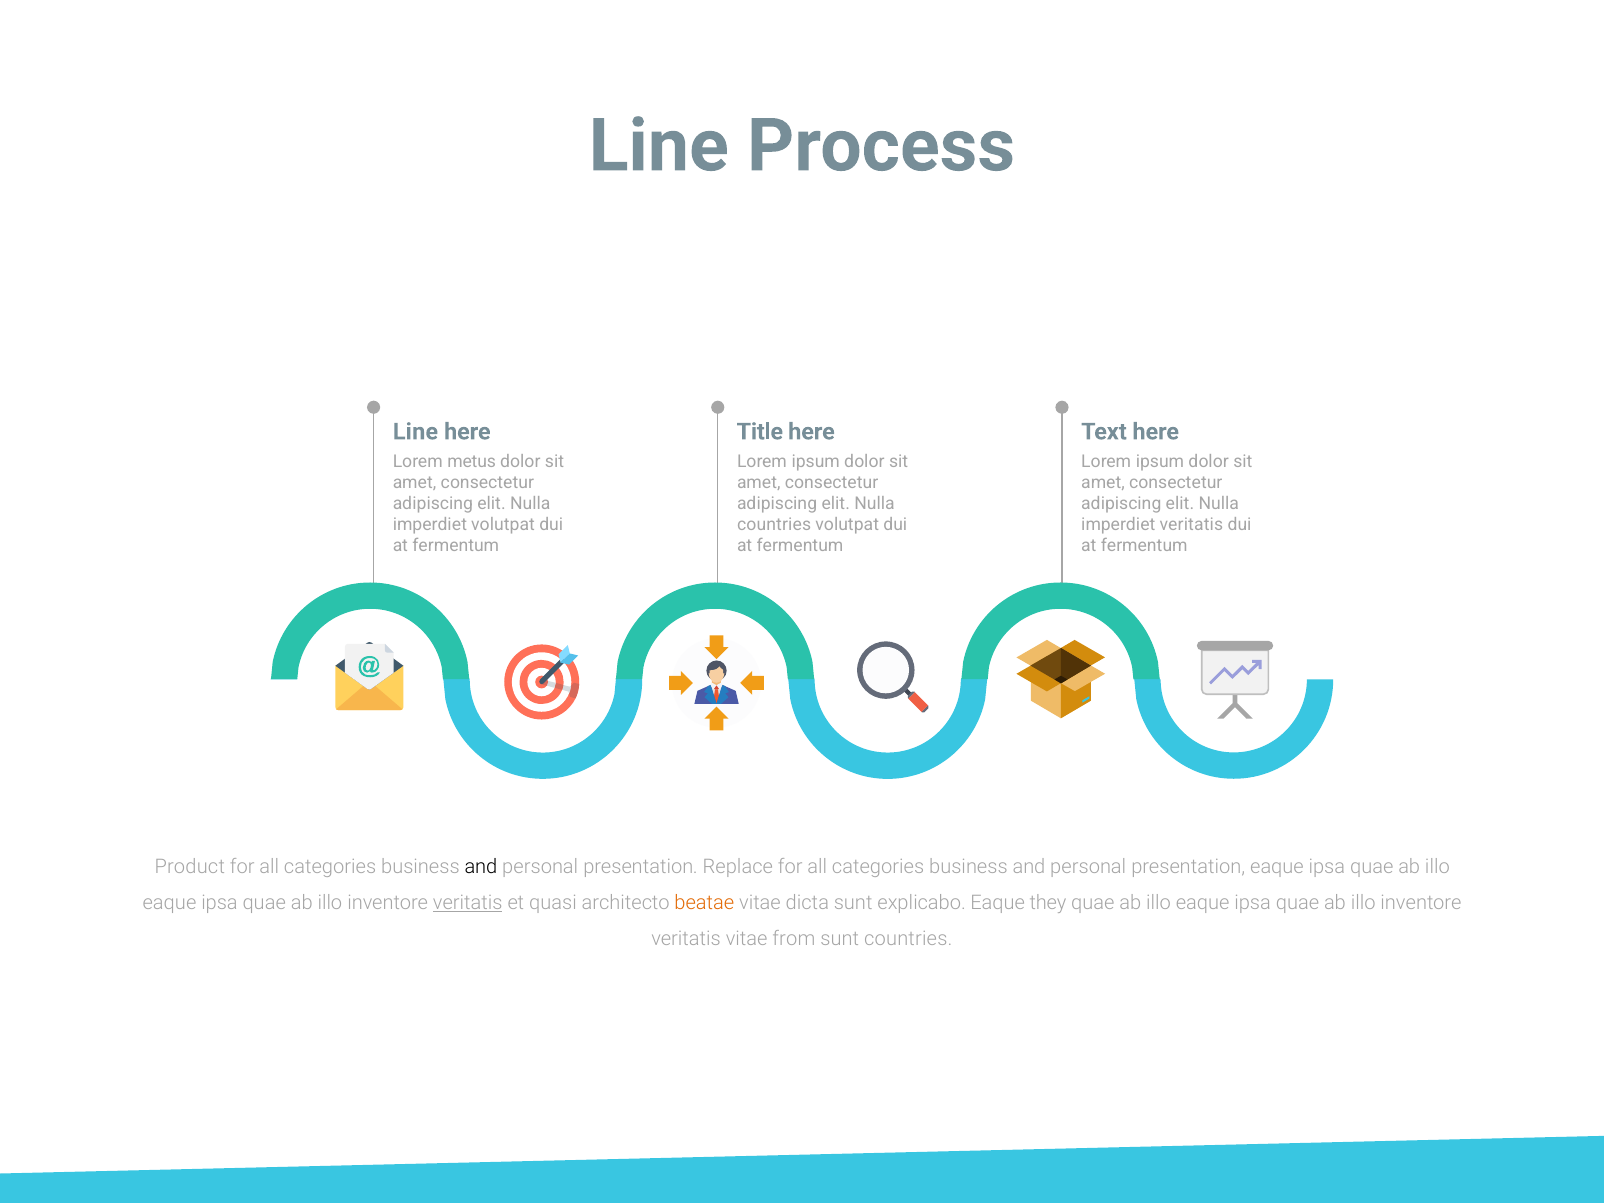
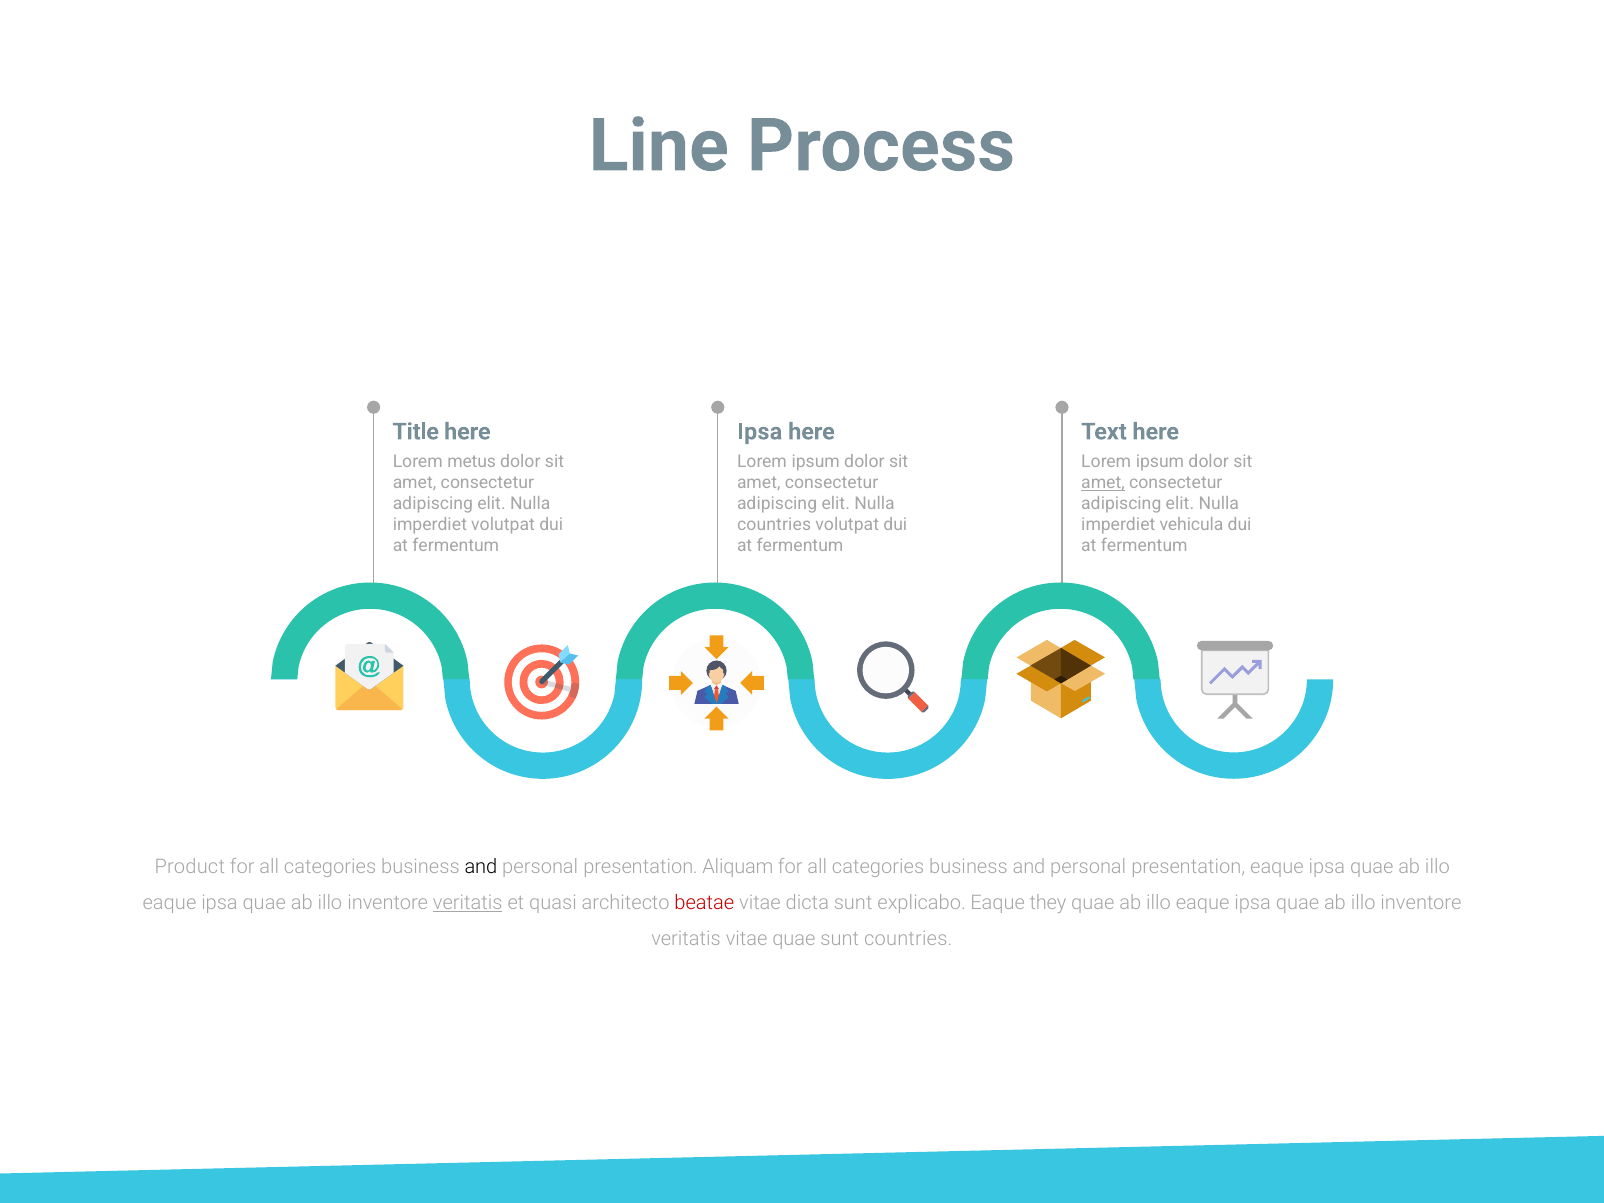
Line: Line -> Title (416, 432)
Title: Title -> Ipsa (760, 432)
amet underline: none -> present (1103, 483)
imperdiet veritatis: veritatis -> vehicula (1191, 525)
Replace: Replace -> Aliquam (738, 867)
beatae colour: orange -> red (704, 903)
vitae from: from -> quae (794, 939)
